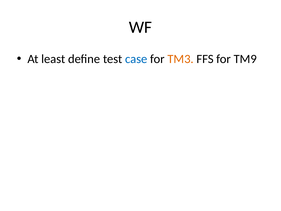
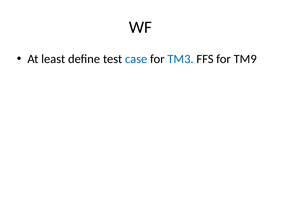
TM3 colour: orange -> blue (181, 59)
